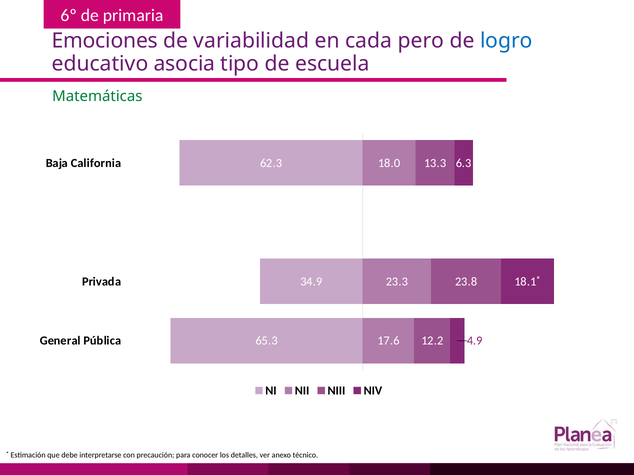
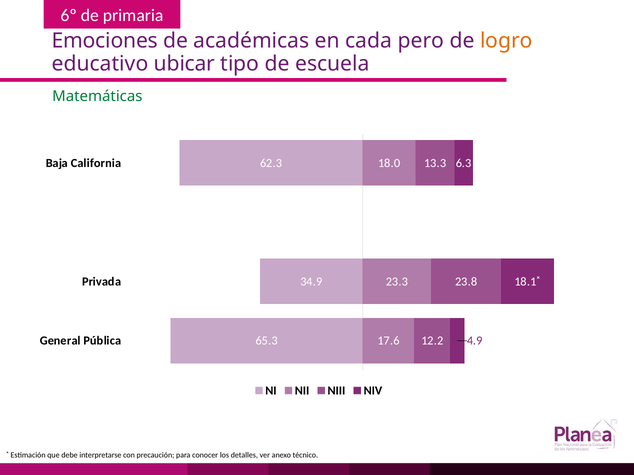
variabilidad: variabilidad -> académicas (251, 41)
logro colour: blue -> orange (506, 41)
asocia: asocia -> ubicar (184, 64)
